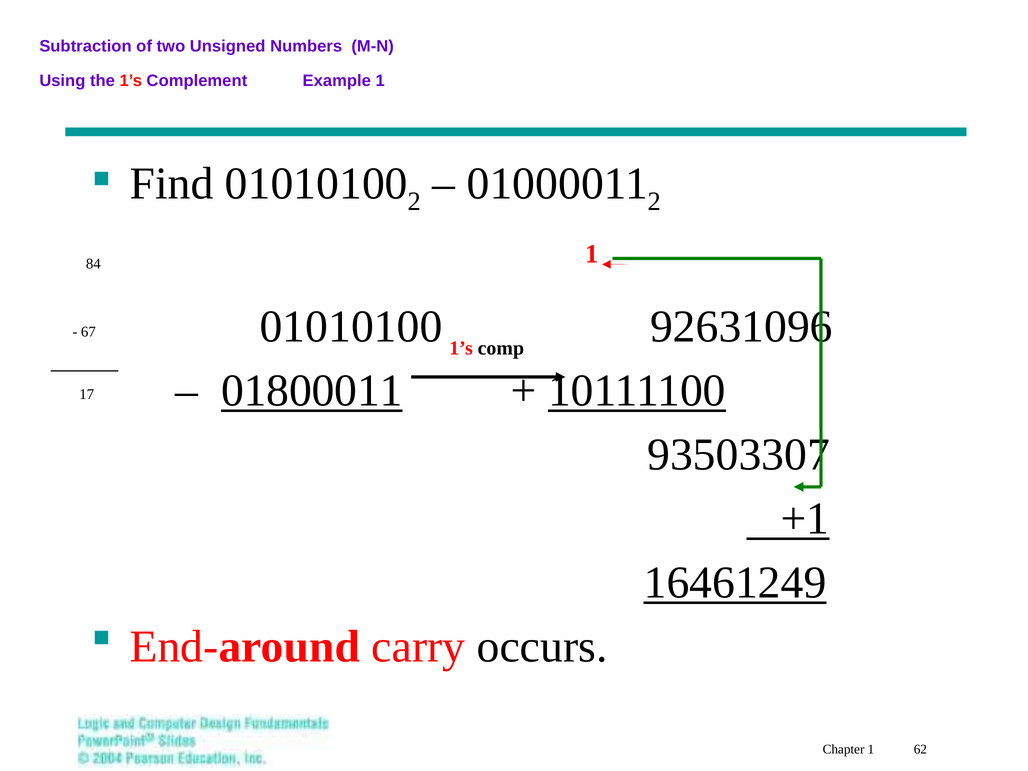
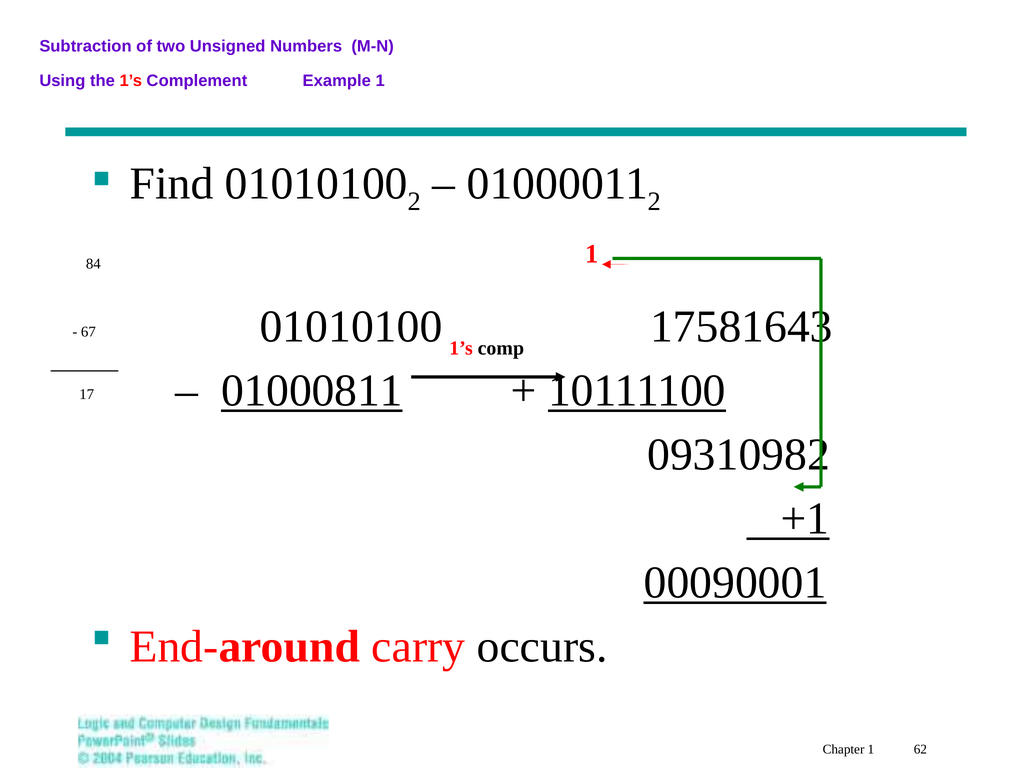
92631096: 92631096 -> 17581643 (741, 327)
01800011: 01800011 -> 01000811 (312, 391)
93503307: 93503307 -> 09310982 (739, 455)
16461249: 16461249 -> 00090001 (735, 583)
